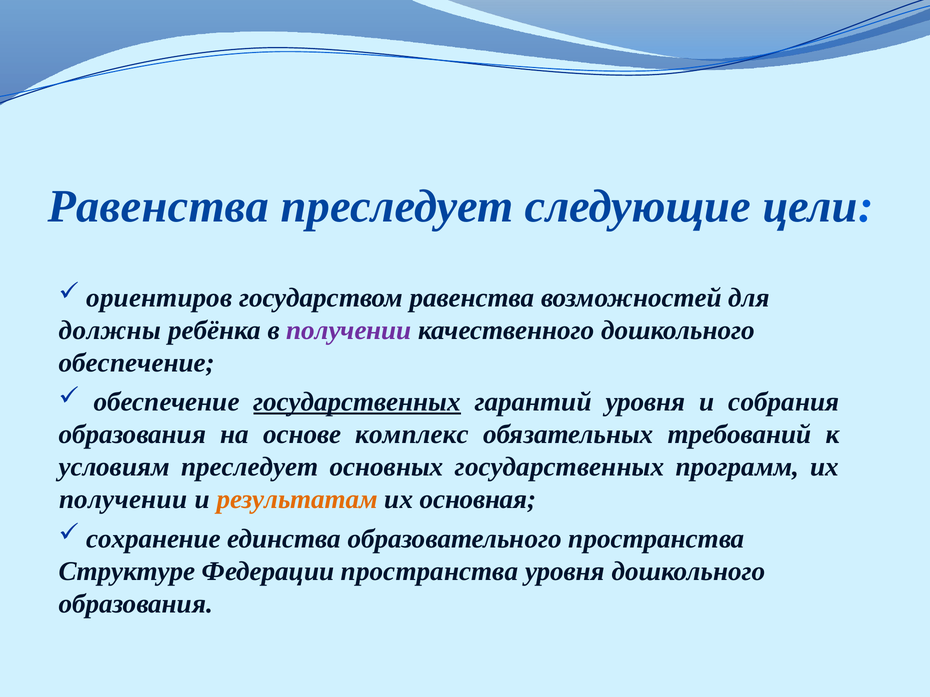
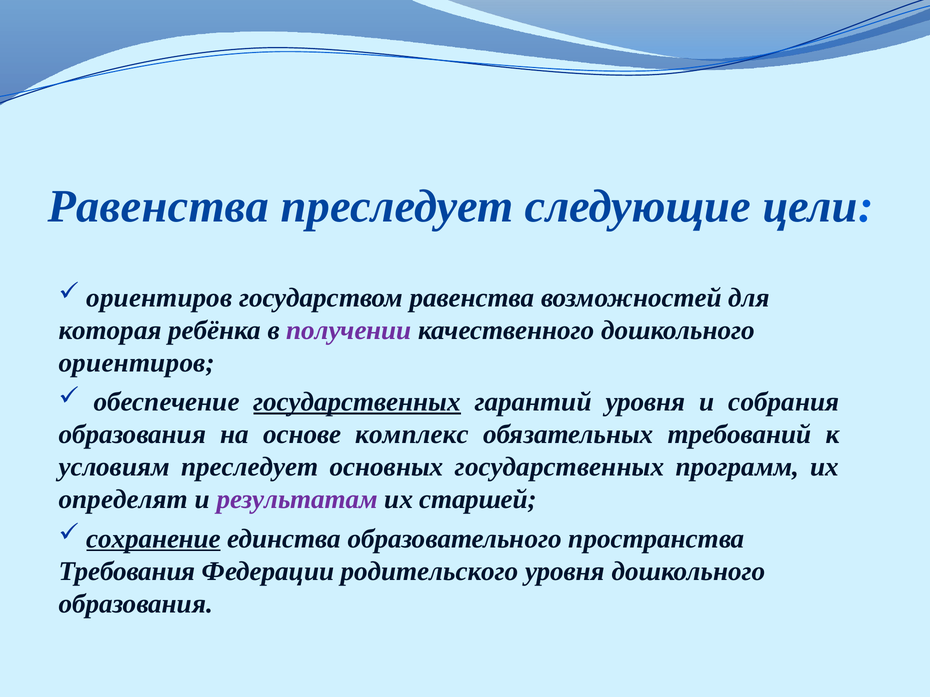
должны: должны -> которая (110, 330)
обеспечение: обеспечение -> ориентиров (137, 363)
получении: получении -> определят (123, 500)
результатам colour: orange -> purple (297, 500)
основная: основная -> старшей (478, 500)
сохранение underline: none -> present (154, 539)
Структуре: Структуре -> Требования (127, 572)
Федерации пространства: пространства -> родительского (430, 572)
